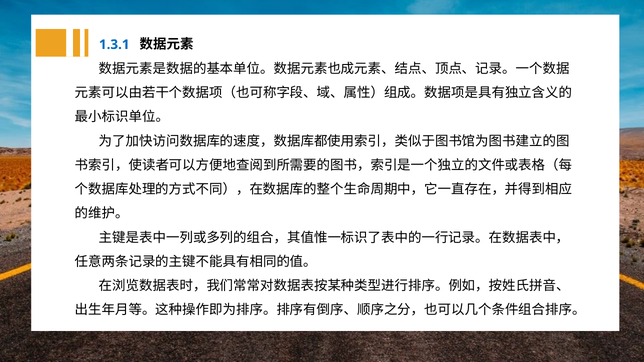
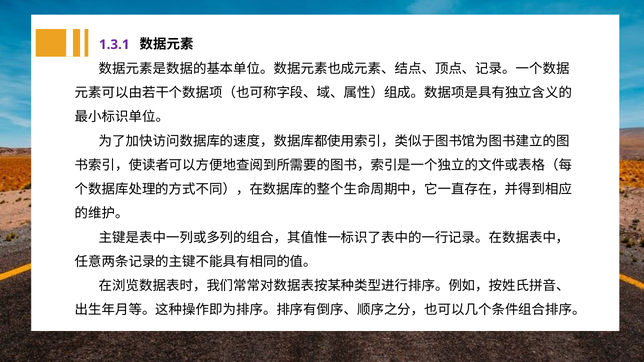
1.3.1 colour: blue -> purple (114, 45)
